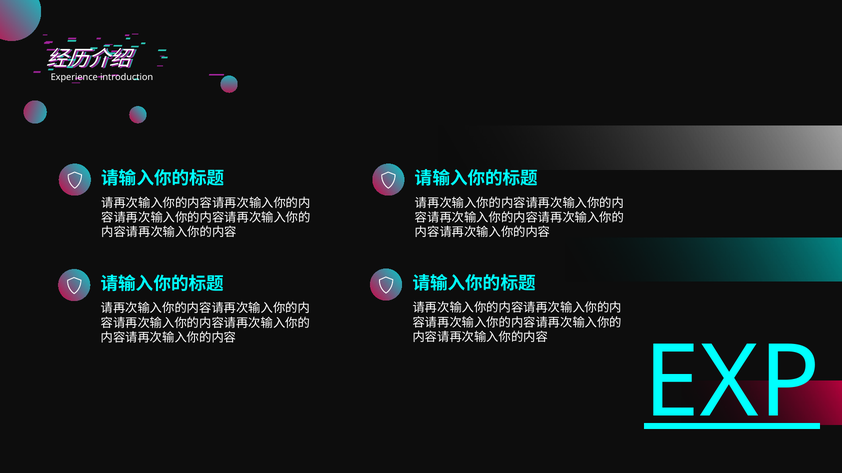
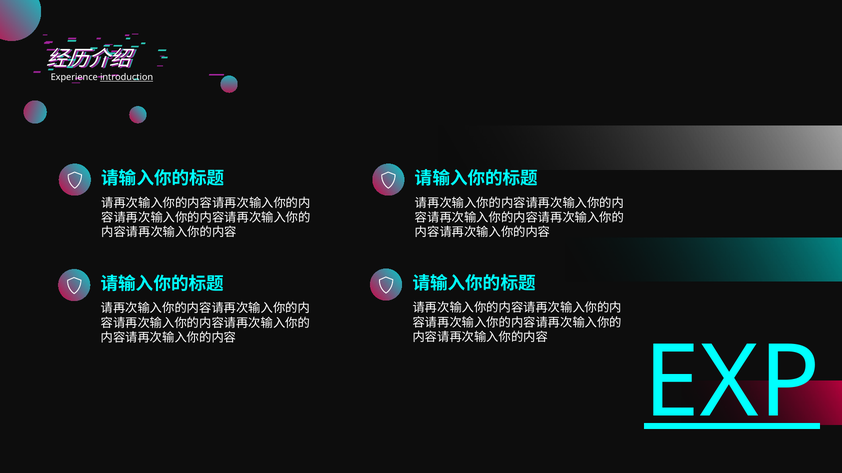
introduction underline: none -> present (127, 78)
